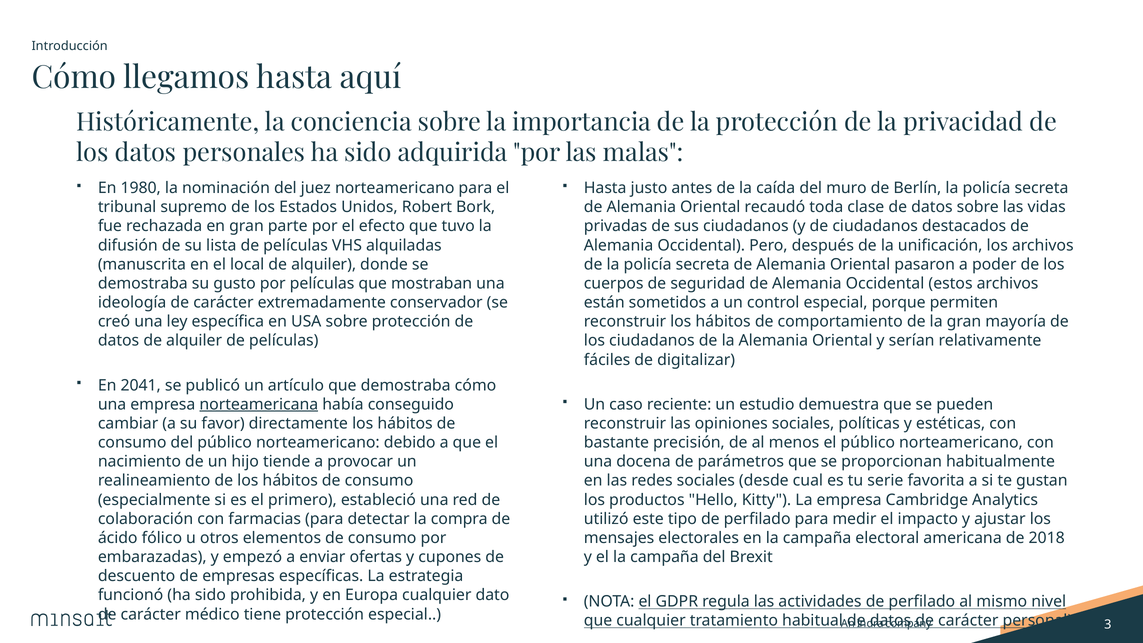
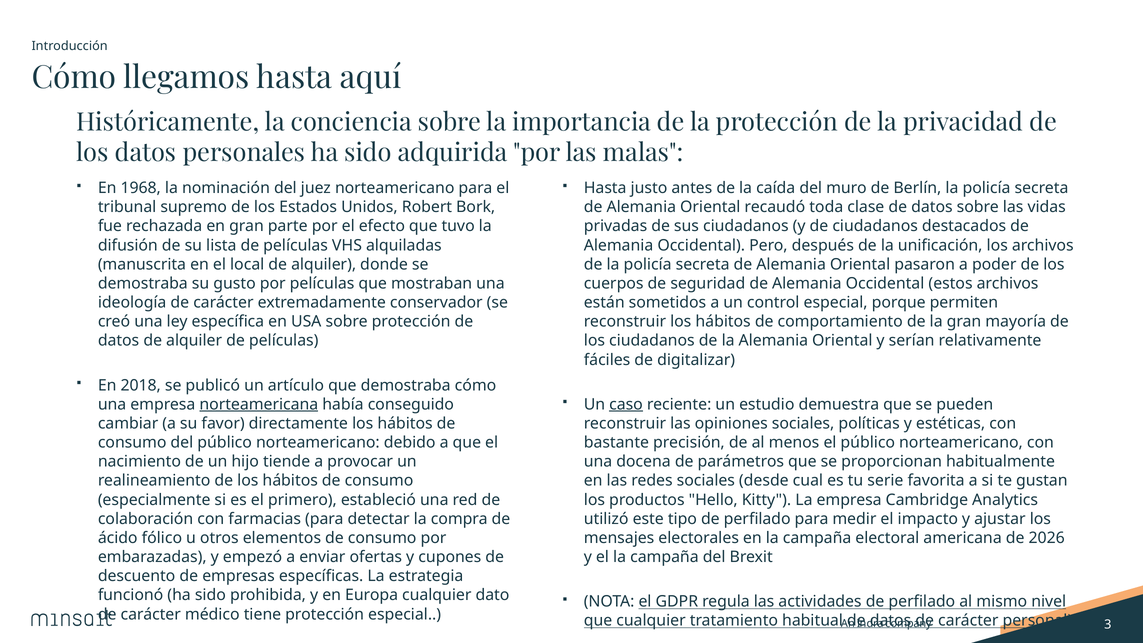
1980: 1980 -> 1968 (141, 188)
2041: 2041 -> 2018 (141, 385)
caso underline: none -> present (626, 404)
2018: 2018 -> 2026 (1047, 538)
